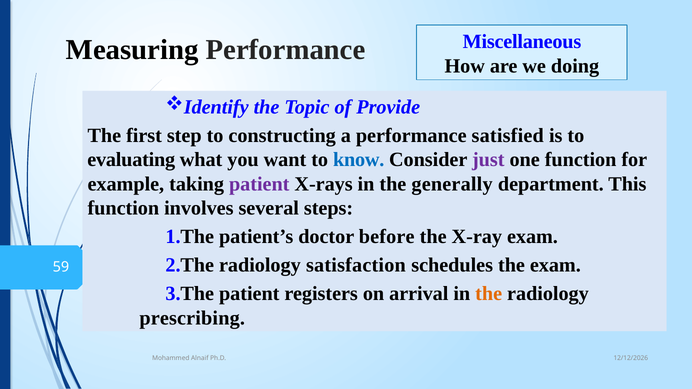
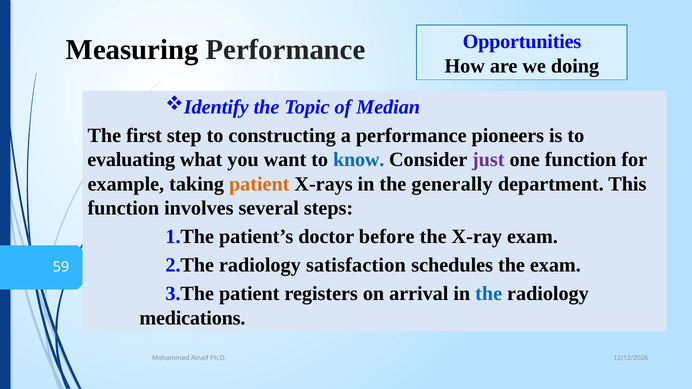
Miscellaneous: Miscellaneous -> Opportunities (522, 42)
Provide: Provide -> Median (388, 107)
satisfied: satisfied -> pioneers (508, 136)
patient colour: purple -> orange (259, 184)
the colour: orange -> blue (489, 294)
prescribing: prescribing -> medications (192, 318)
